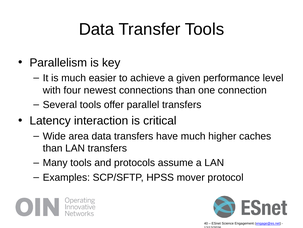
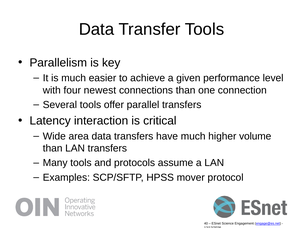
caches: caches -> volume (255, 136)
